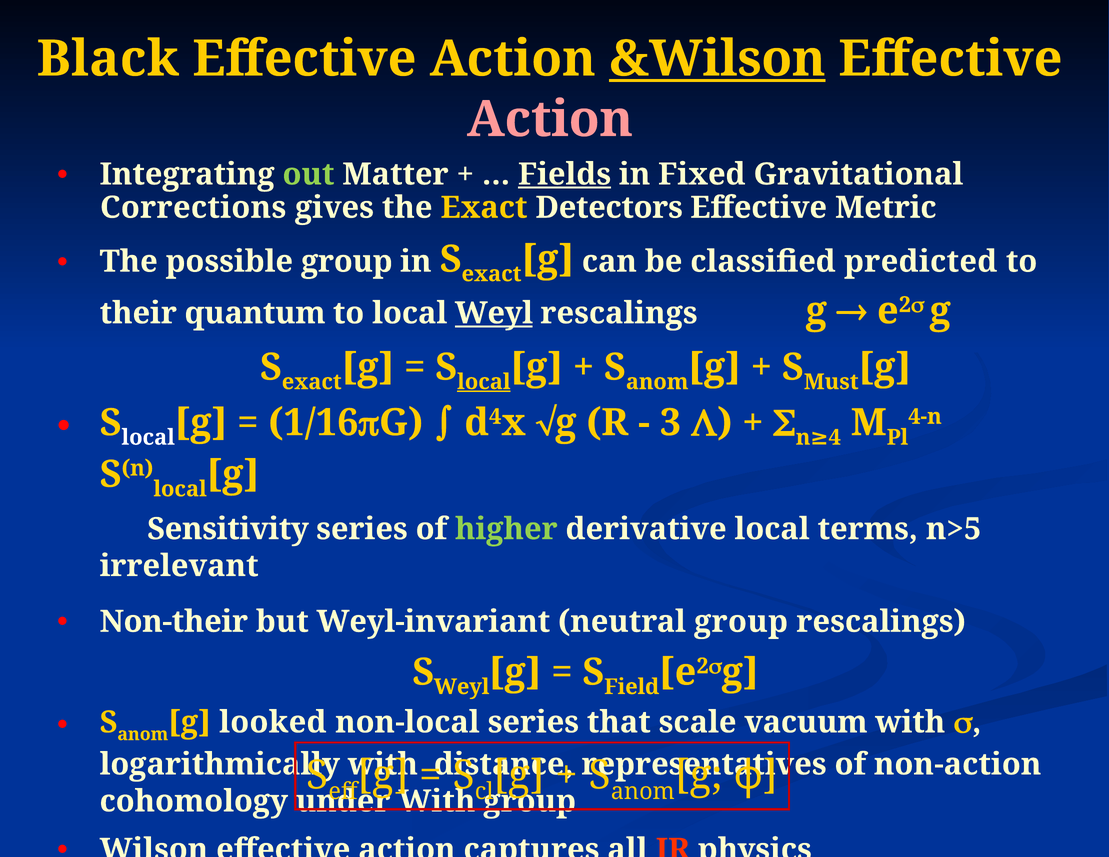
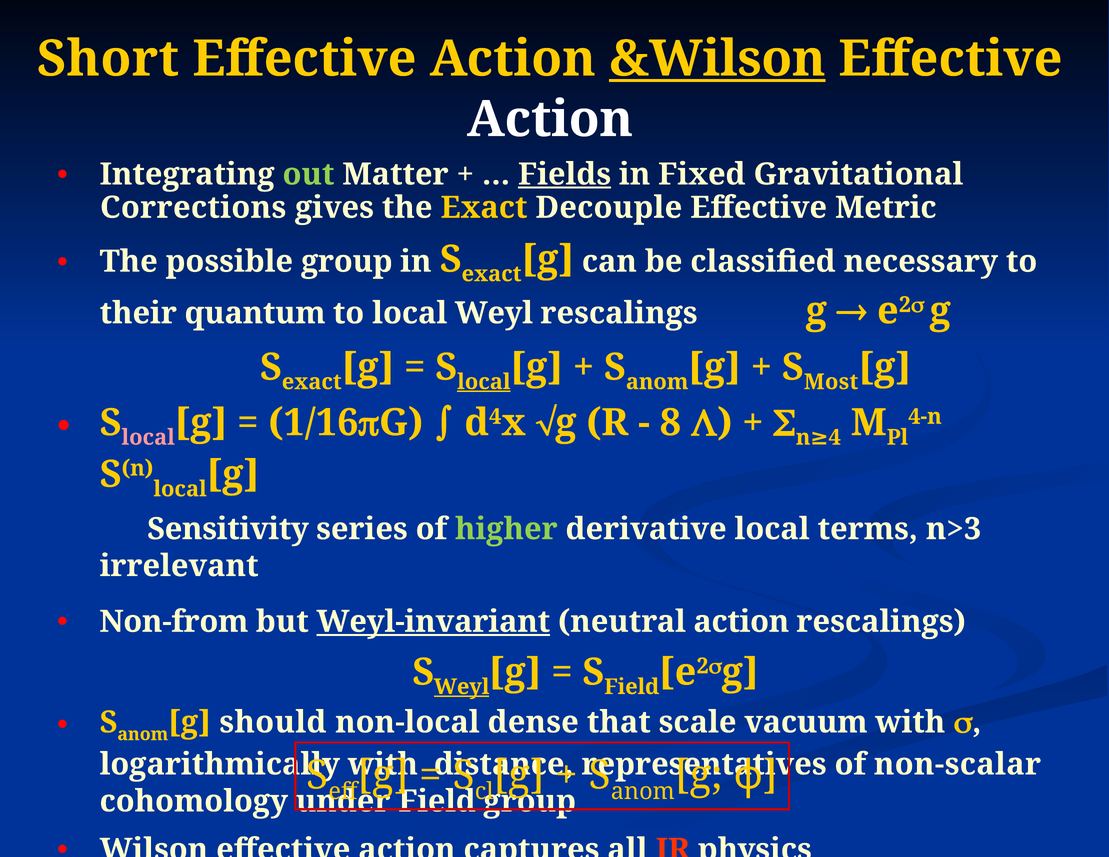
Black: Black -> Short (108, 59)
Action colour: pink -> white (550, 119)
Detectors: Detectors -> Decouple (609, 208)
predicted: predicted -> necessary (921, 262)
Weyl underline: present -> none (494, 313)
Must: Must -> Most (831, 382)
local colour: white -> pink (148, 437)
3: 3 -> 8 (670, 423)
n>5: n>5 -> n>3 (954, 529)
Non-their: Non-their -> Non-from (174, 622)
Weyl-invariant underline: none -> present (433, 622)
neutral group: group -> action (741, 622)
Weyl underline: none -> present (462, 687)
looked: looked -> should (273, 722)
non-local series: series -> dense (533, 722)
non-action: non-action -> non-scalar (957, 764)
With: With -> Field (437, 801)
